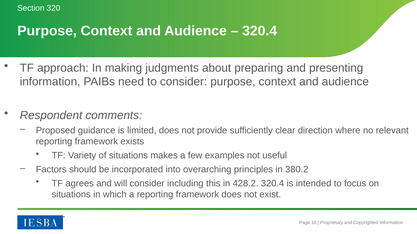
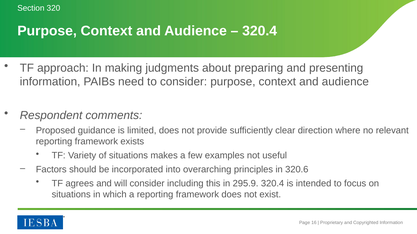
380.2: 380.2 -> 320.6 (297, 170)
428.2: 428.2 -> 295.9 (246, 184)
